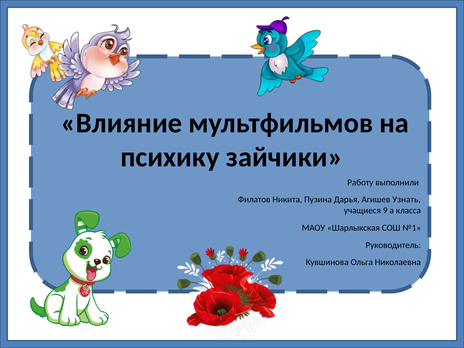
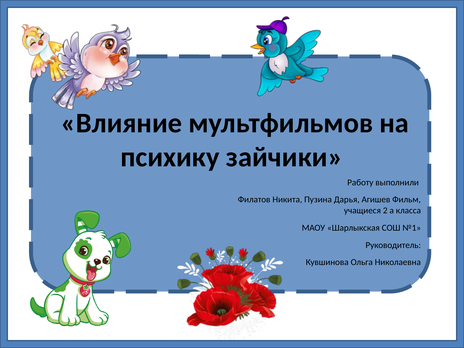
Узнать: Узнать -> Фильм (407, 200)
9: 9 -> 2 (385, 210)
